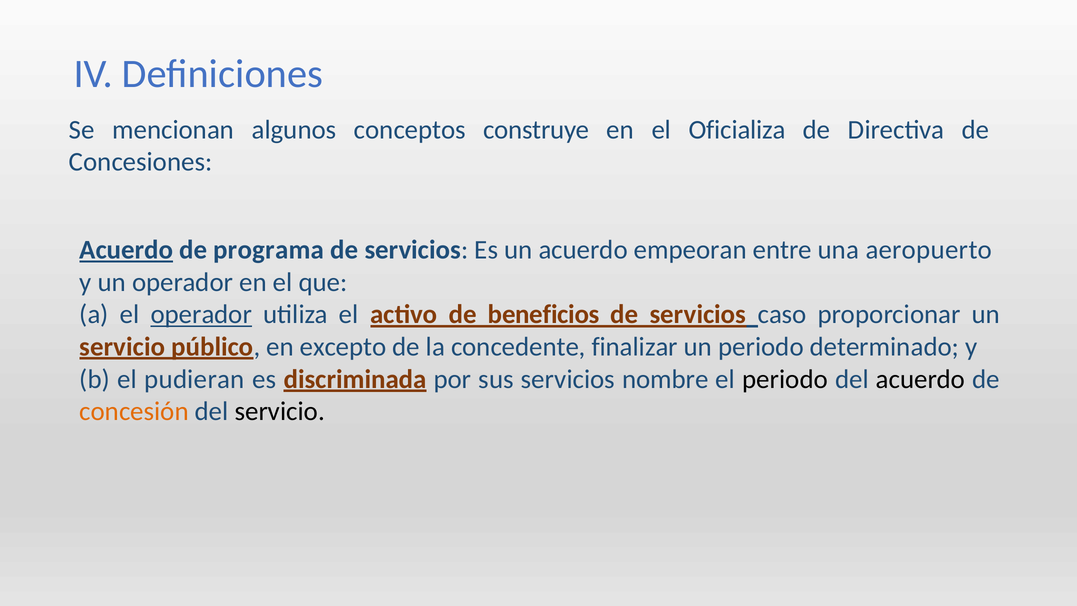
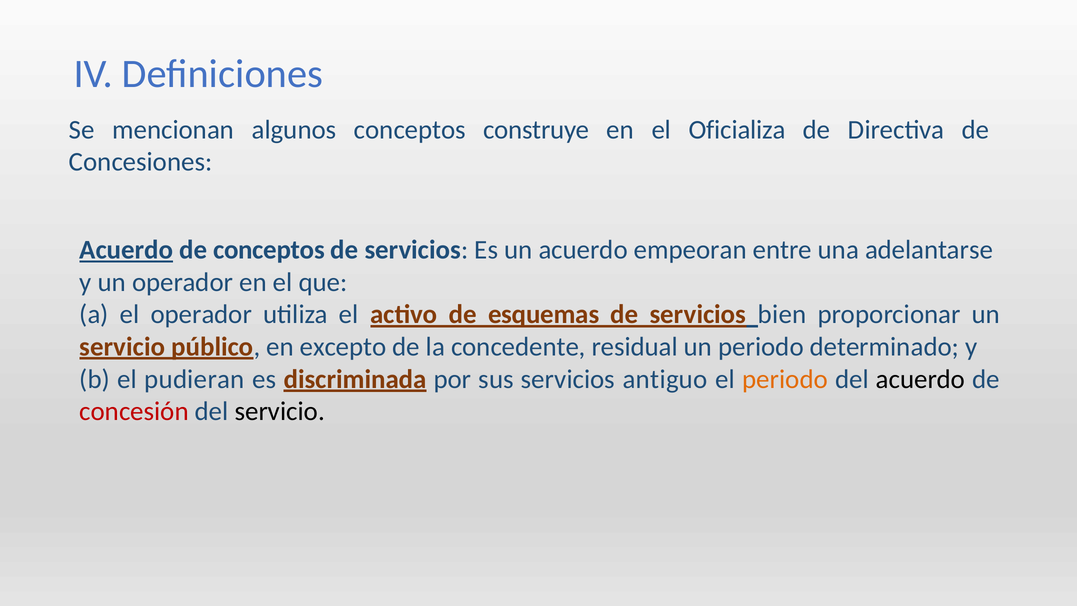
de programa: programa -> conceptos (269, 250)
aeropuerto: aeropuerto -> adelantarse (929, 250)
operador underline: present -> none (201, 314)
beneficios: beneficios -> esquemas (544, 314)
caso: caso -> bien (782, 314)
finalizar: finalizar -> residual (635, 347)
nombre: nombre -> antiguo (665, 379)
periodo colour: black -> orange (785, 379)
concesión colour: orange -> red (134, 411)
